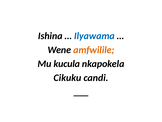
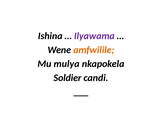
Ilyawama colour: blue -> purple (94, 36)
kucula: kucula -> mulya (67, 64)
Cikuku: Cikuku -> Soldier (68, 77)
